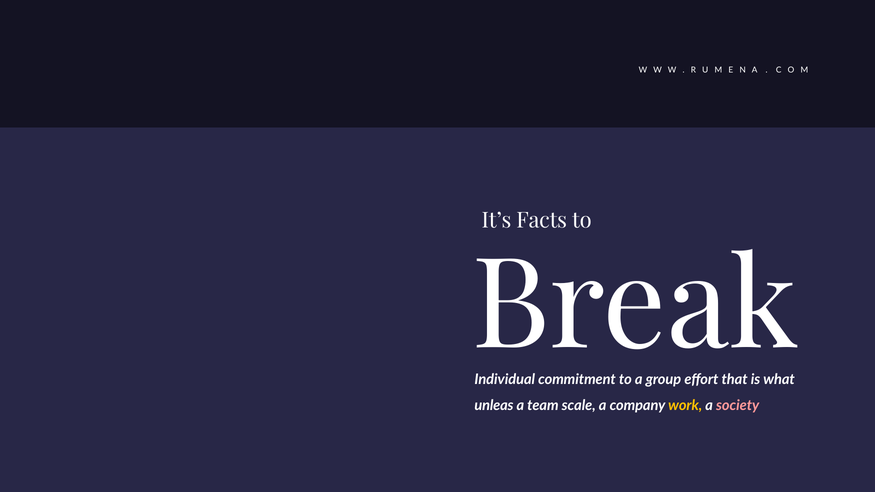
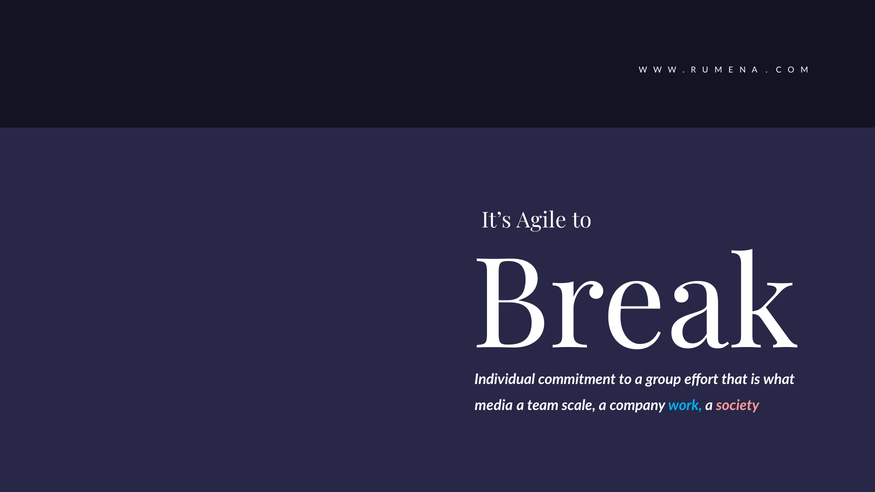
Facts: Facts -> Agile (541, 220)
unleas: unleas -> media (494, 406)
work colour: yellow -> light blue (685, 406)
